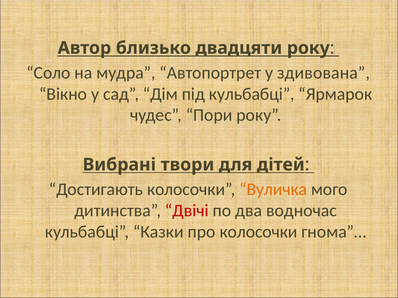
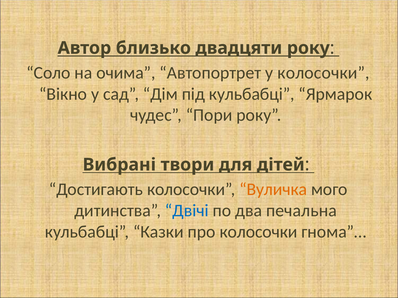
мудра: мудра -> очима (126, 73)
у здивована: здивована -> колосочки (324, 73)
Двічі colour: red -> blue (187, 211)
водночас: водночас -> печальна (301, 211)
